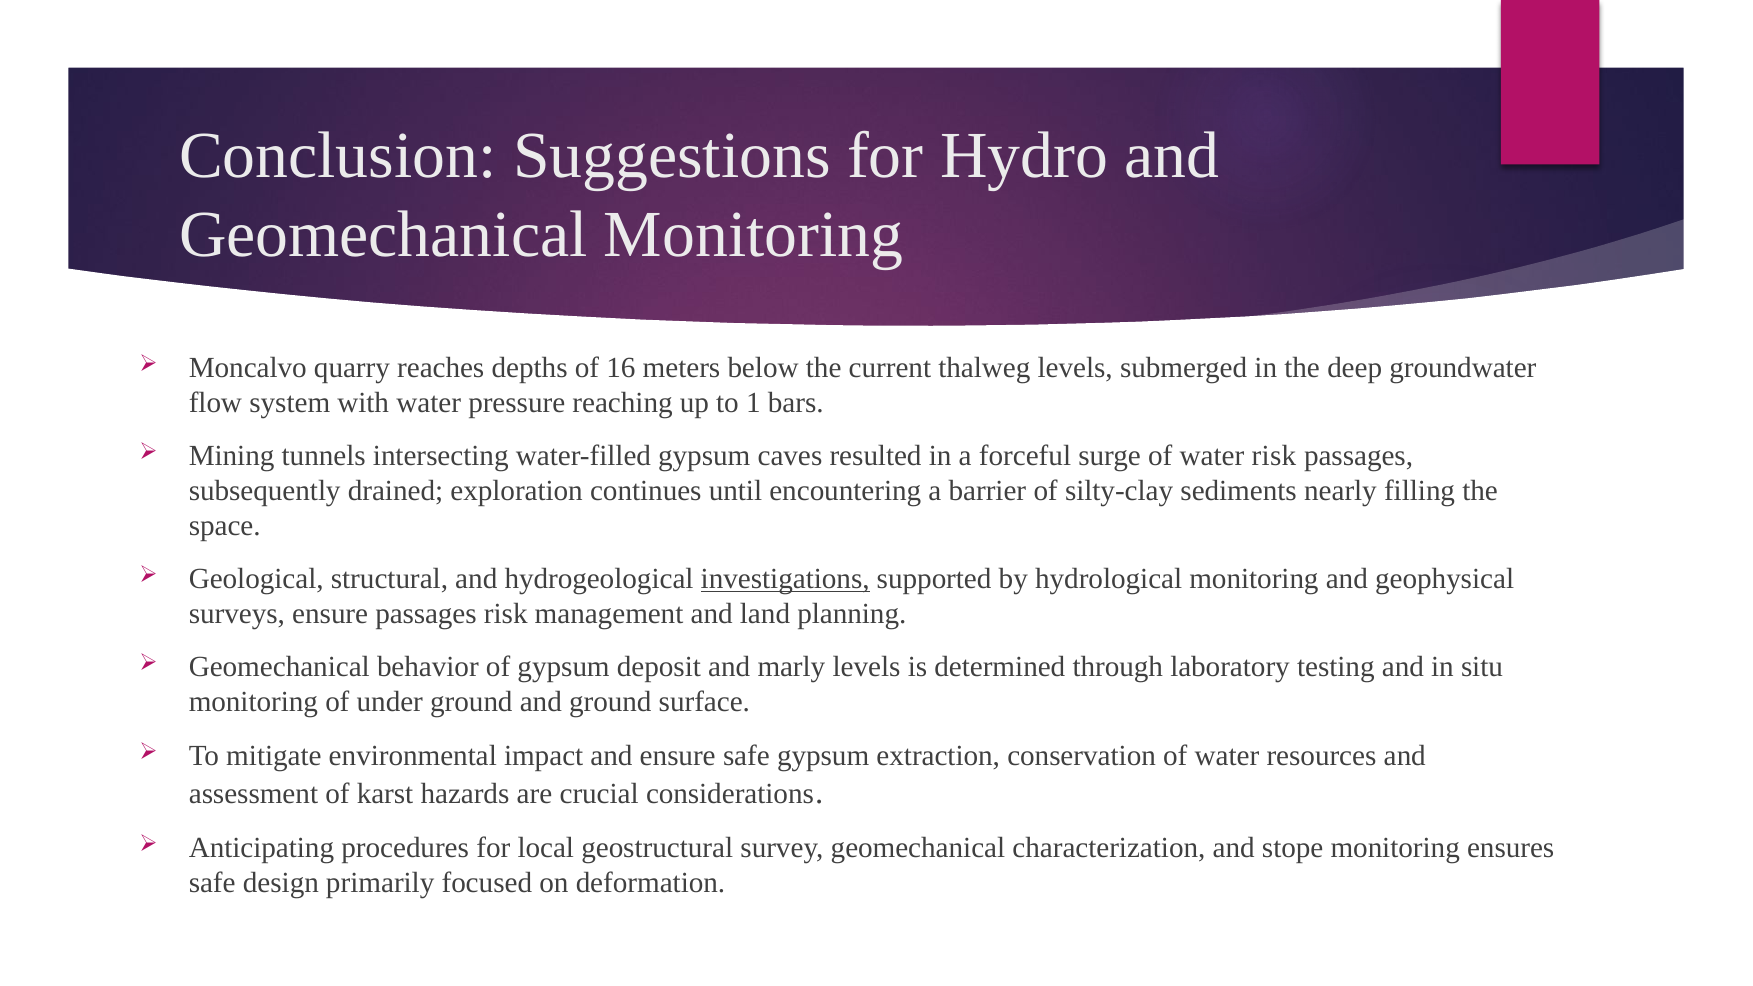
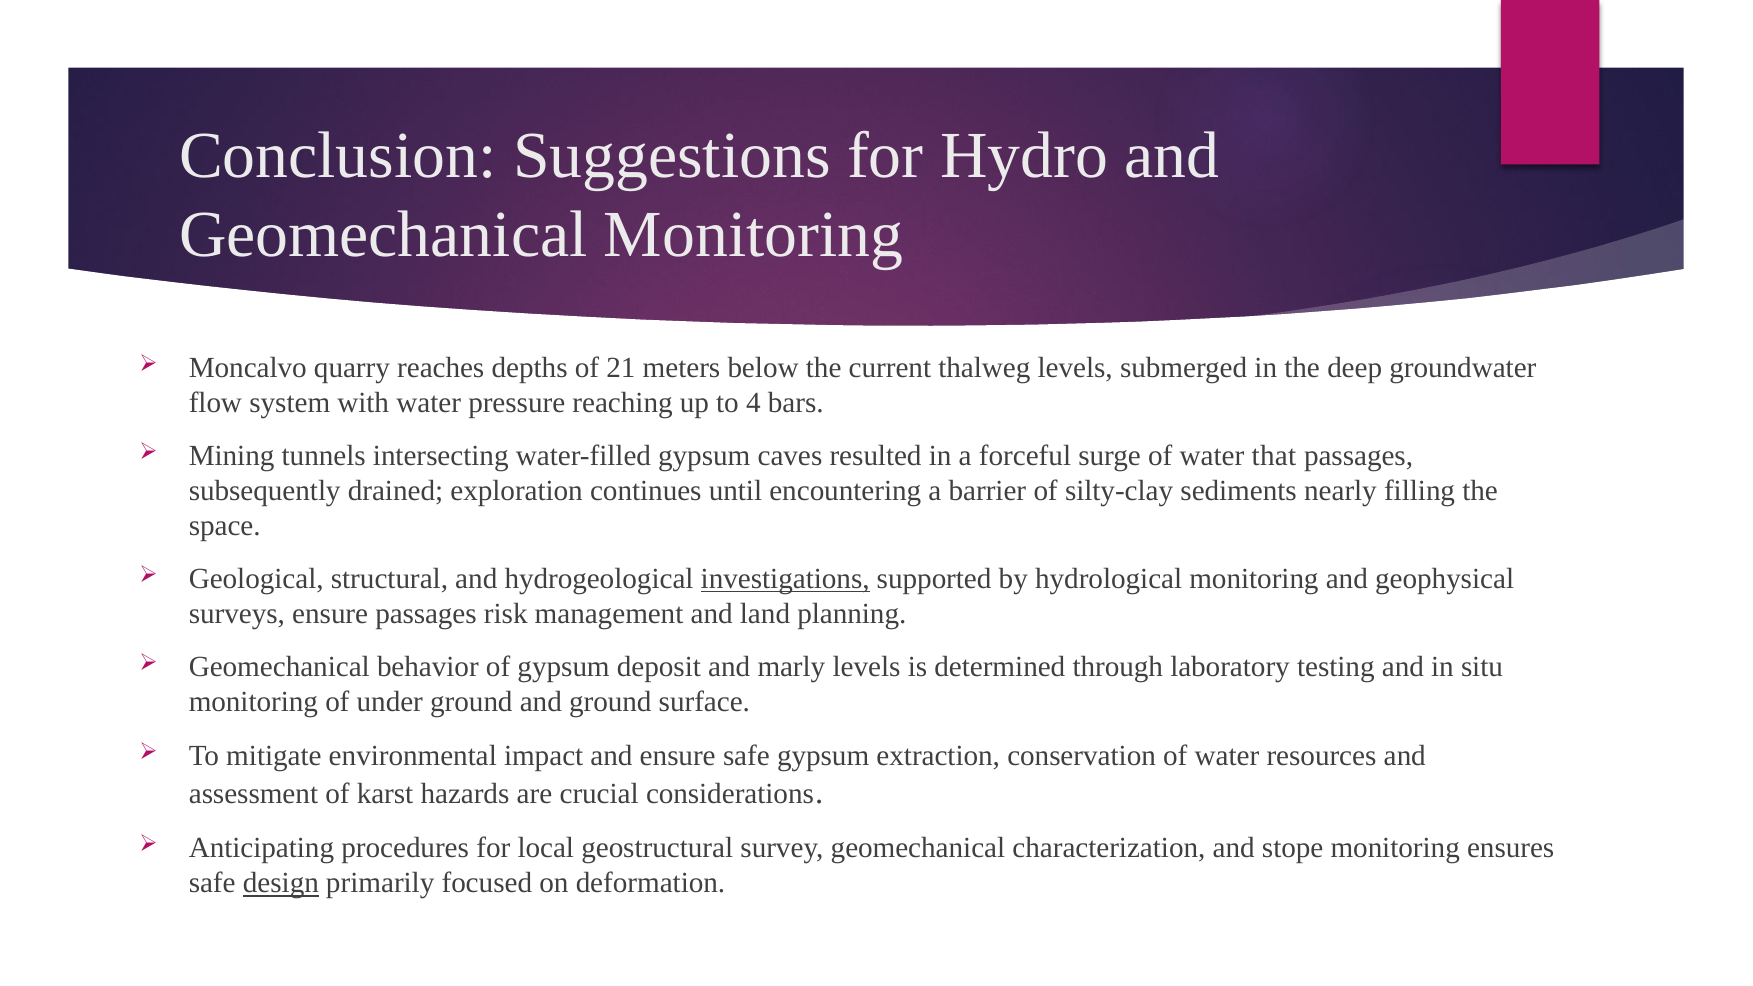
16: 16 -> 21 (621, 368)
1: 1 -> 4 (753, 403)
water risk: risk -> that (1274, 456)
design underline: none -> present (281, 883)
